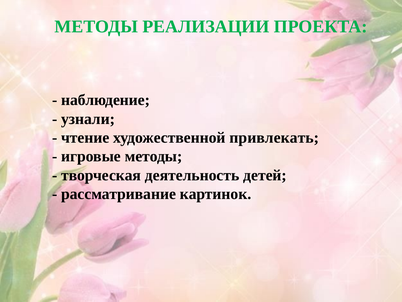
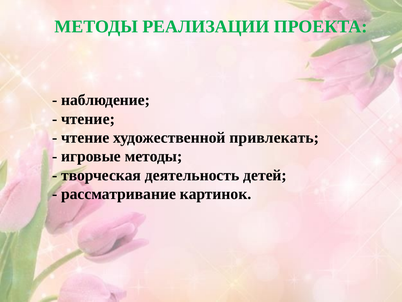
узнали: узнали -> чтение (88, 119)
